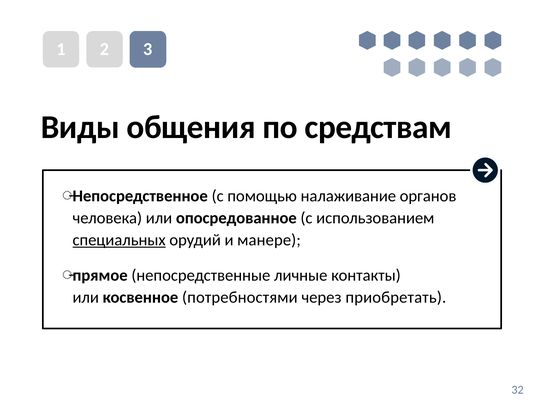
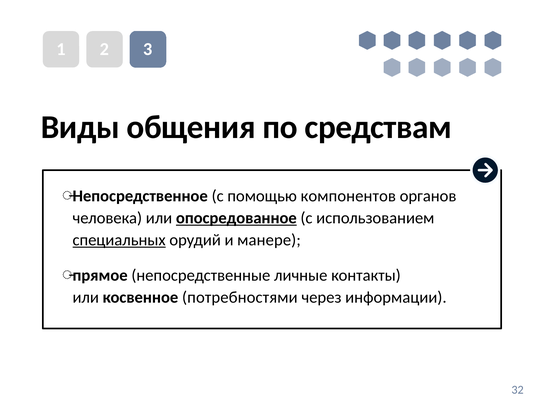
налаживание: налаживание -> компонентов (348, 196)
опосредованное underline: none -> present (236, 218)
приобретать: приобретать -> информации (396, 297)
